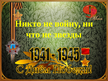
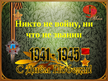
звезды: звезды -> звании (68, 34)
